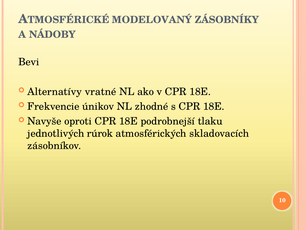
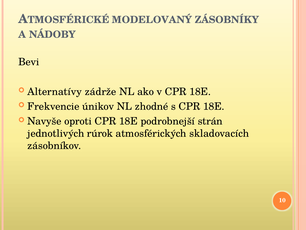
vratné: vratné -> zádrže (101, 91)
tlaku: tlaku -> strán (210, 121)
